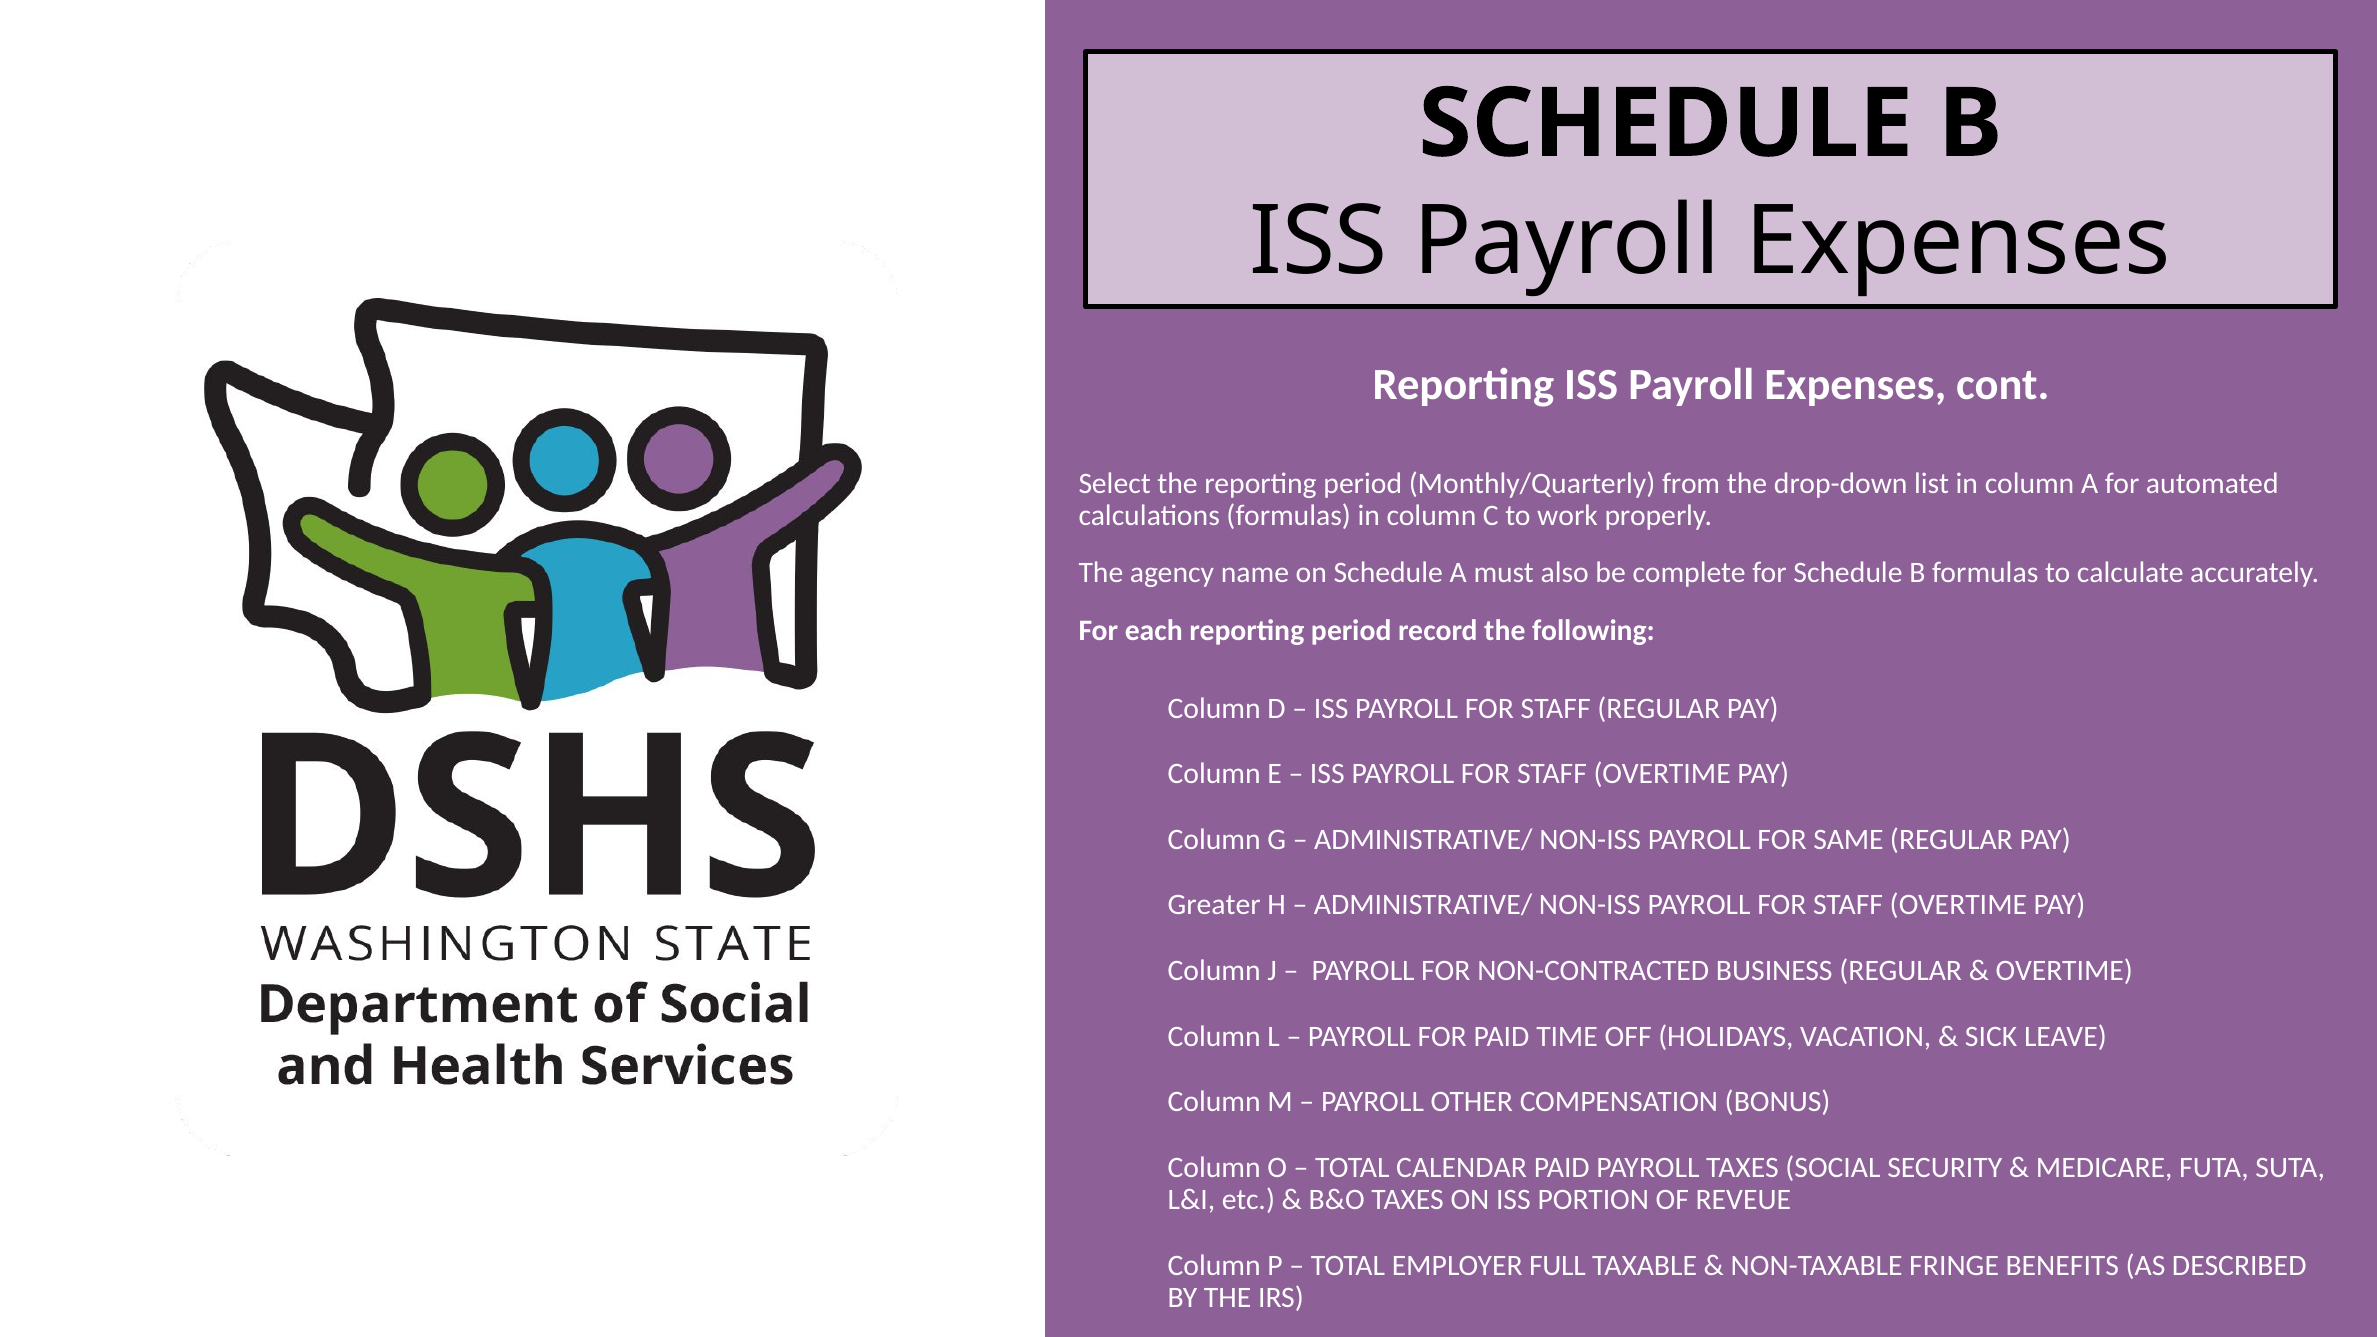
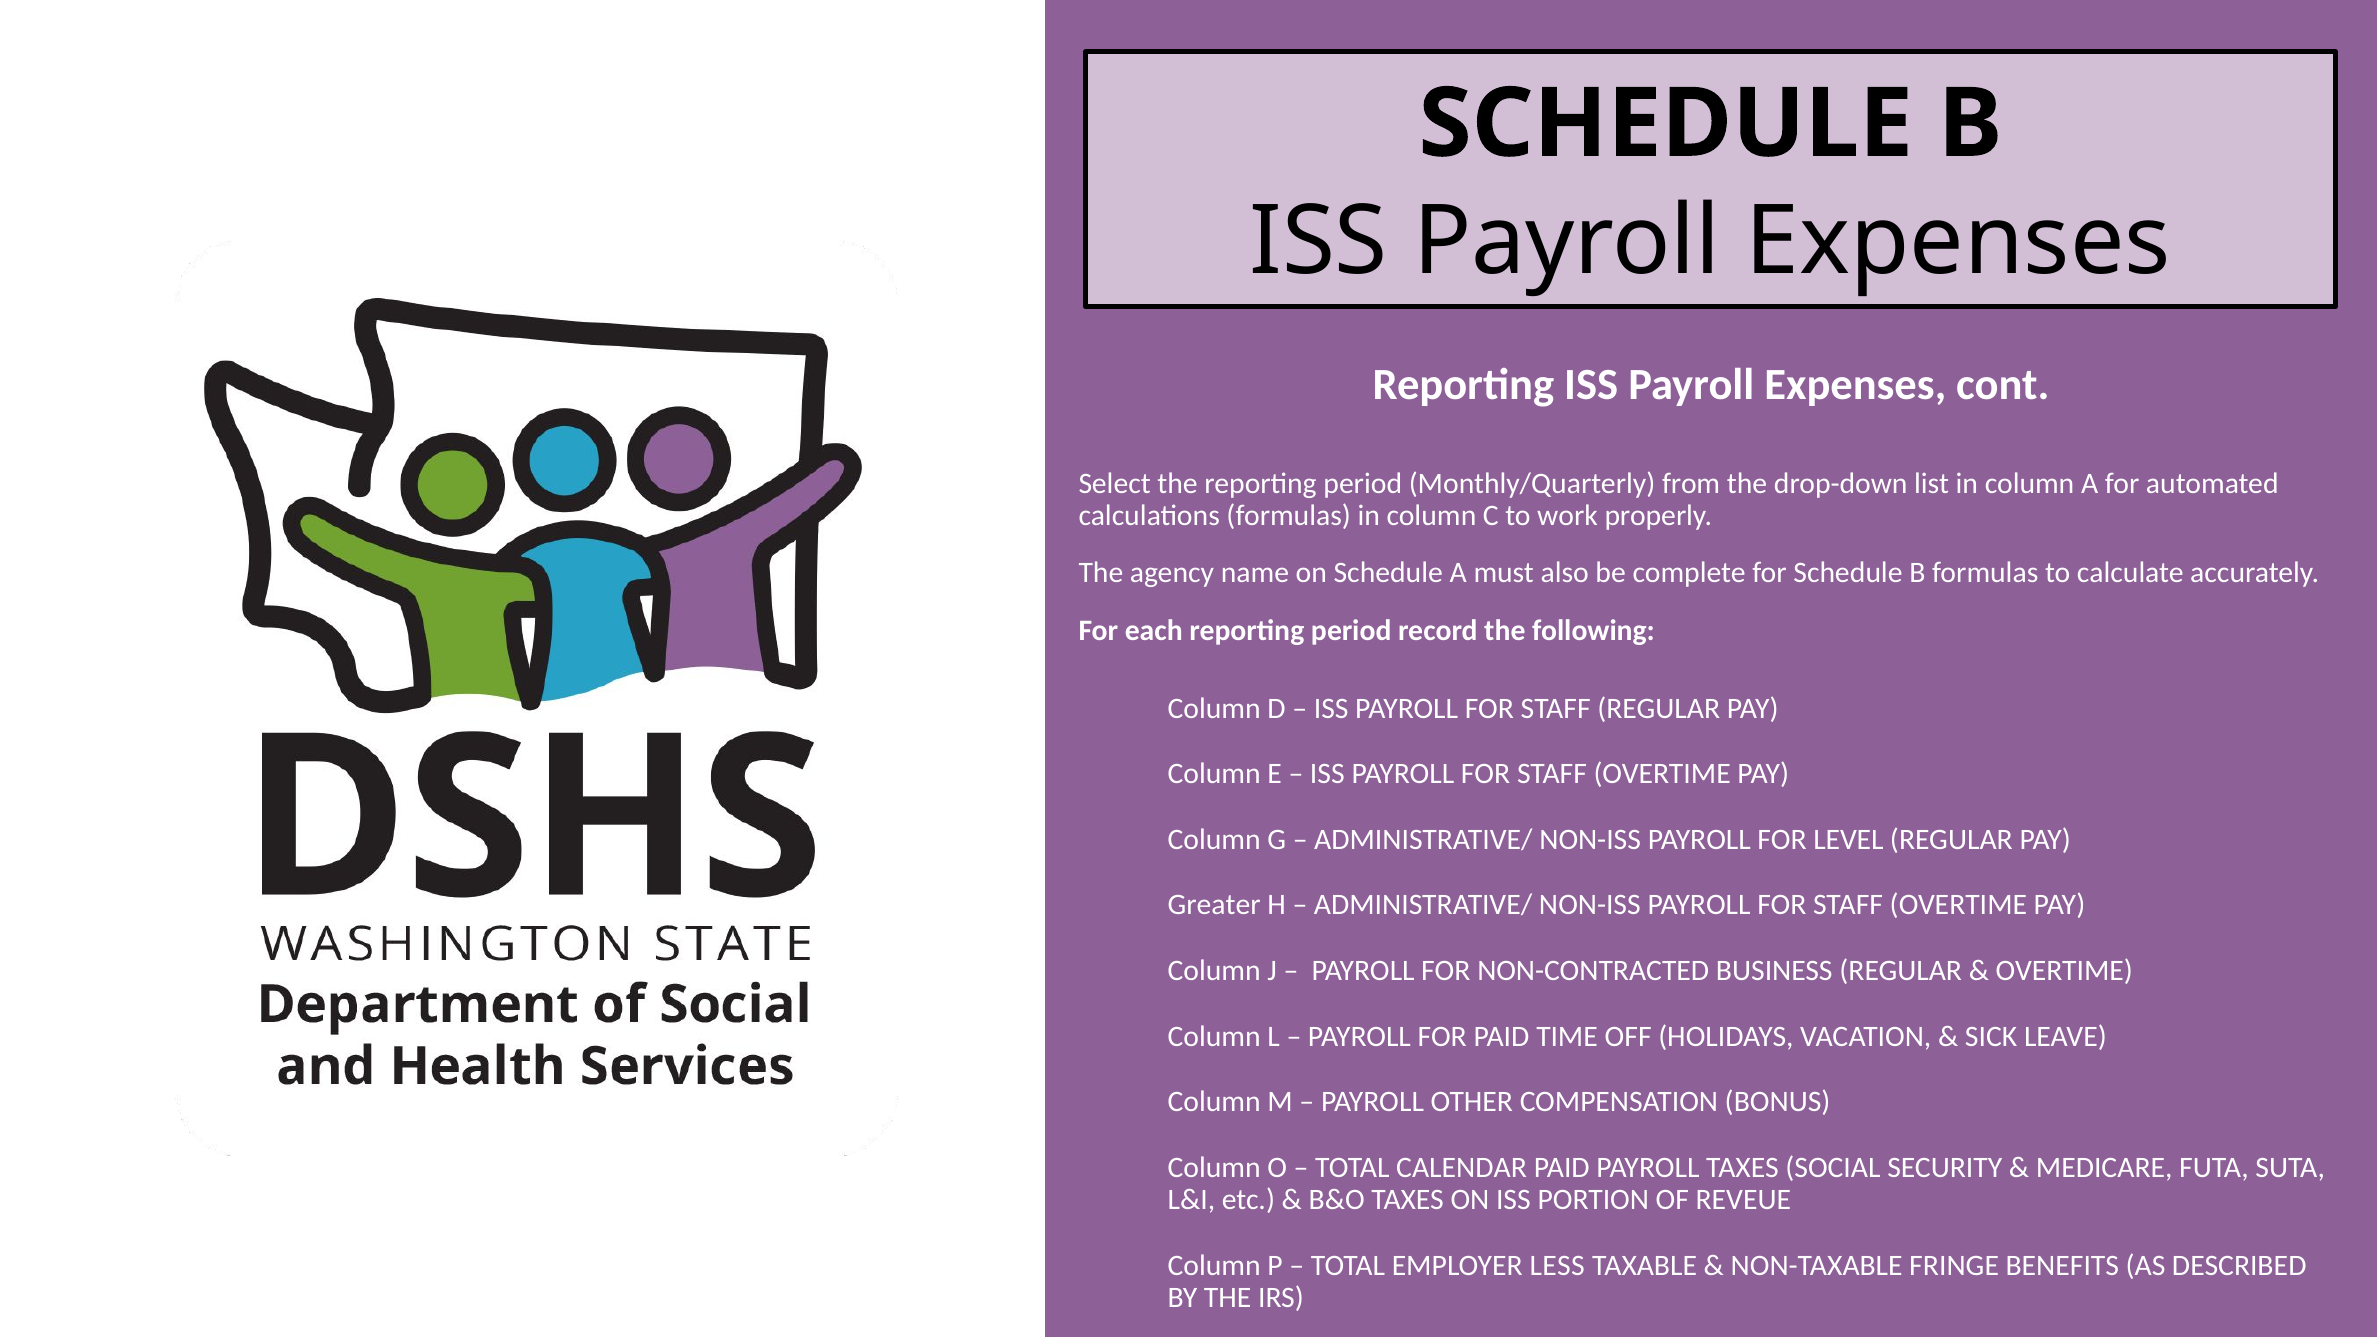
SAME: SAME -> LEVEL (1848, 840)
FULL: FULL -> LESS (1557, 1265)
